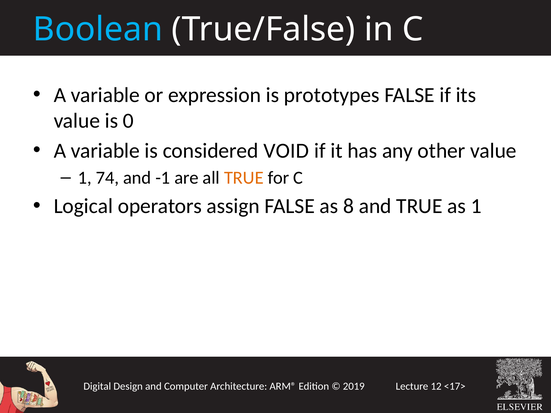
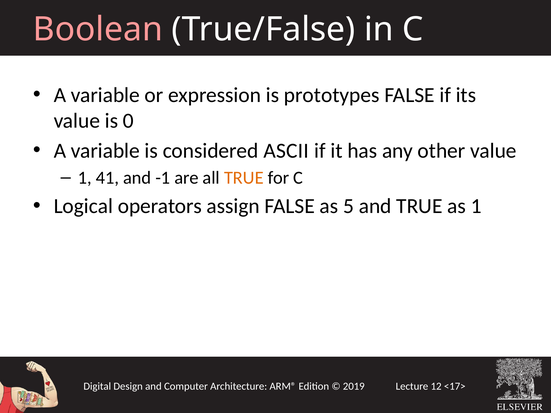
Boolean colour: light blue -> pink (98, 29)
VOID: VOID -> ASCII (286, 151)
74: 74 -> 41 (107, 178)
8: 8 -> 5 (348, 206)
